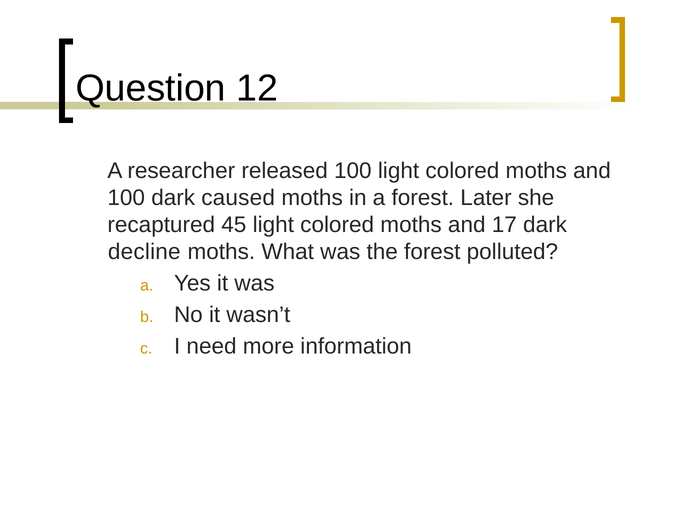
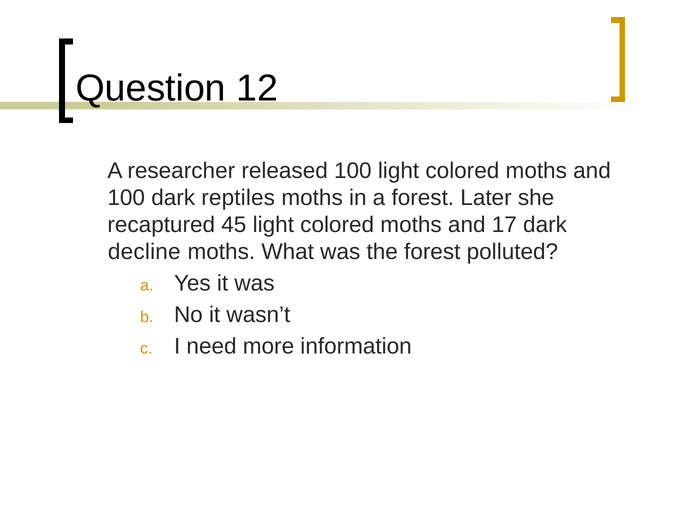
caused: caused -> reptiles (238, 198)
